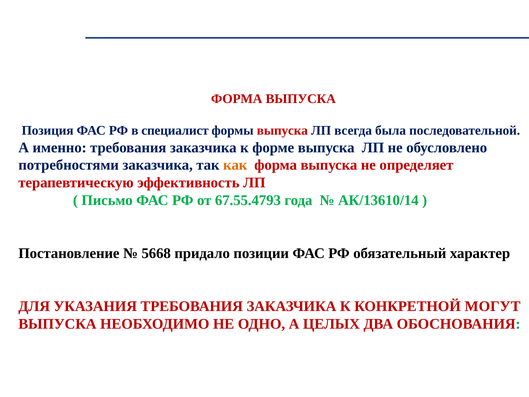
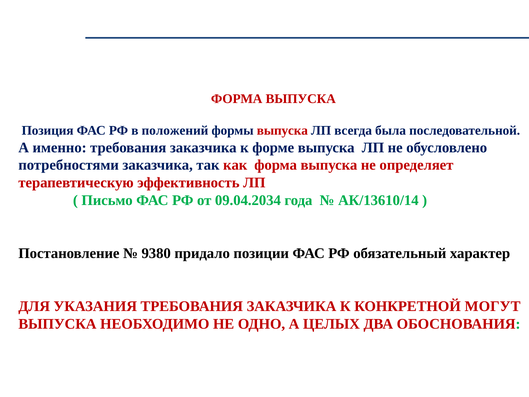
специалист: специалист -> положений (175, 131)
как colour: orange -> red (235, 165)
67.55.4793: 67.55.4793 -> 09.04.2034 (248, 200)
5668: 5668 -> 9380 (156, 253)
